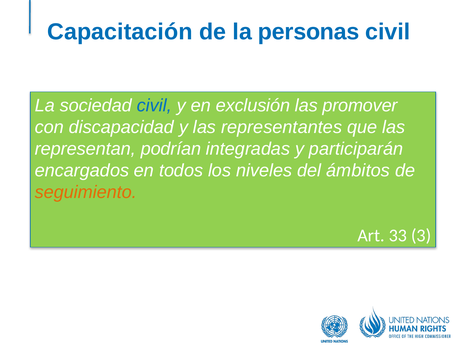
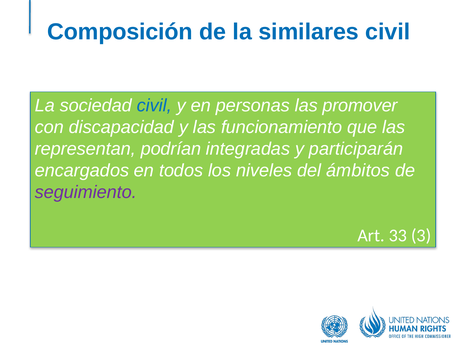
Capacitación: Capacitación -> Composición (120, 32)
personas: personas -> similares (309, 32)
exclusión: exclusión -> personas (253, 106)
representantes: representantes -> funcionamiento (282, 127)
seguimiento colour: orange -> purple (86, 192)
